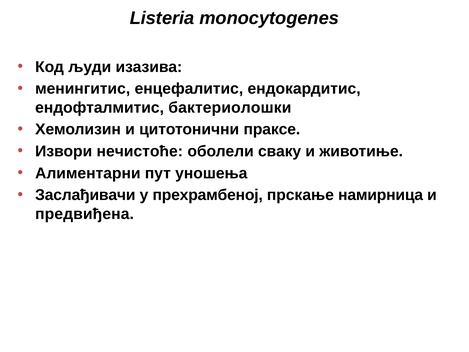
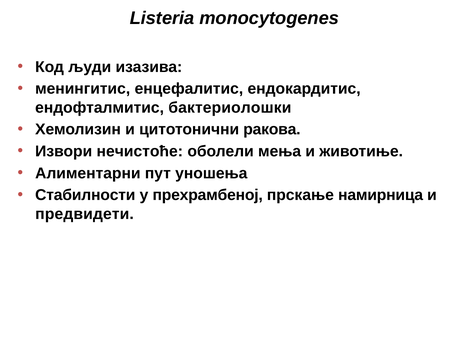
праксе: праксе -> раковa (272, 129)
сваку: сваку -> мења (280, 151)
Заслађивачи: Заслађивачи -> Стабилности (85, 195)
предвиђена: предвиђена -> предвидети (85, 214)
